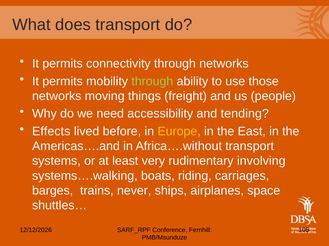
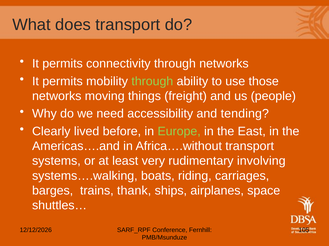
Effects: Effects -> Clearly (51, 132)
Europe colour: yellow -> light green (179, 132)
never: never -> thank (134, 191)
